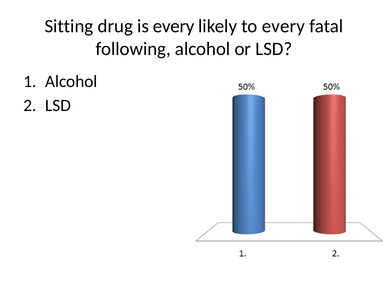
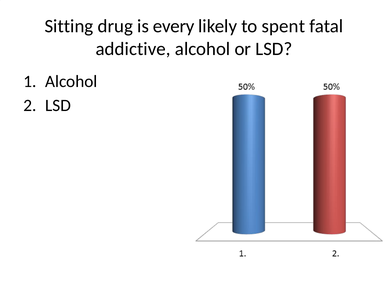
to every: every -> spent (283, 26)
following: following -> addictive (133, 49)
